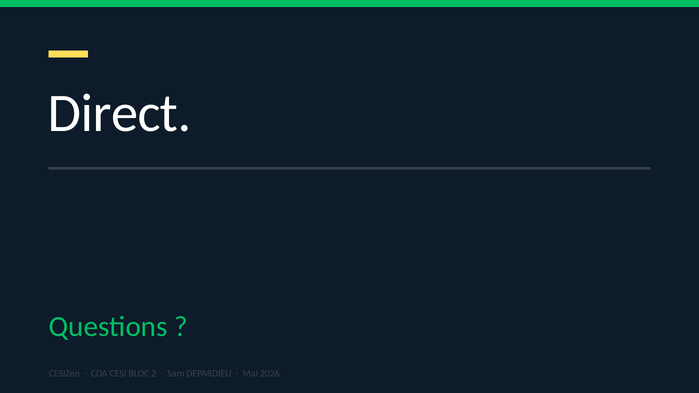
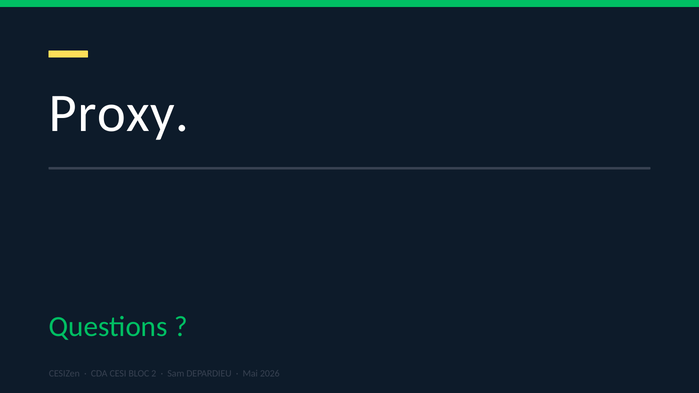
Direct: Direct -> Proxy (119, 113)
